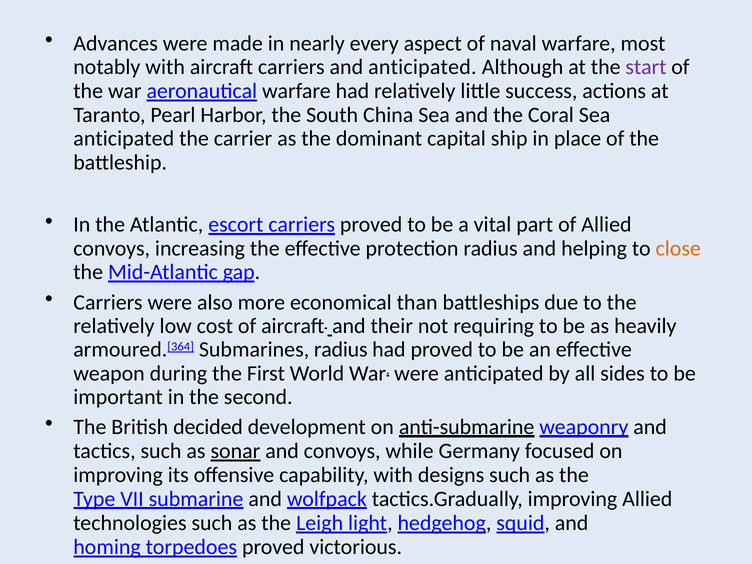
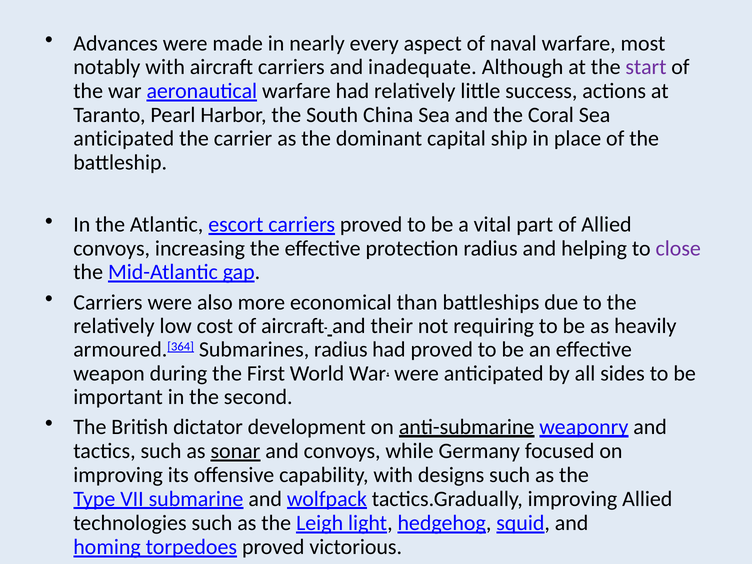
and anticipated: anticipated -> inadequate (422, 67)
close colour: orange -> purple (678, 249)
decided: decided -> dictator (208, 427)
